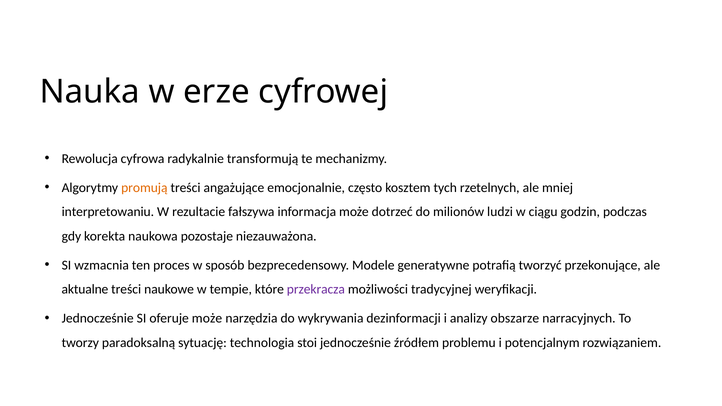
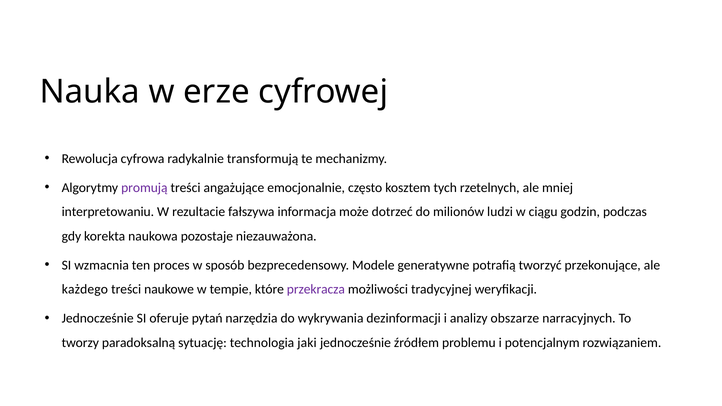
promują colour: orange -> purple (144, 188)
aktualne: aktualne -> każdego (85, 290)
oferuje może: może -> pytań (207, 318)
stoi: stoi -> jaki (307, 343)
